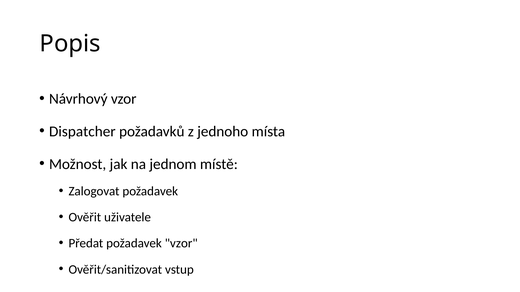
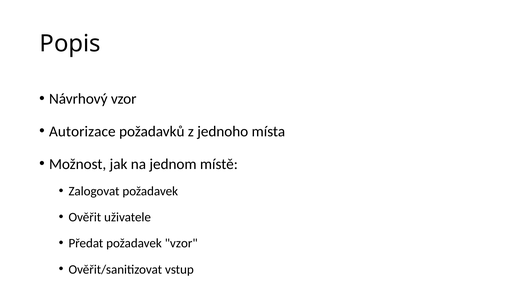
Dispatcher: Dispatcher -> Autorizace (82, 132)
